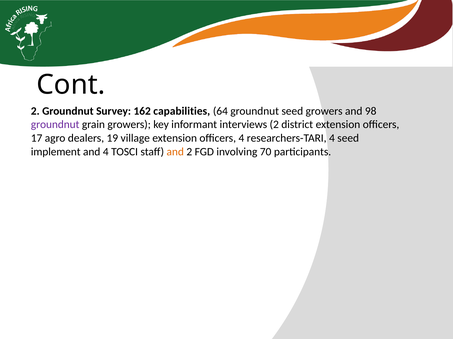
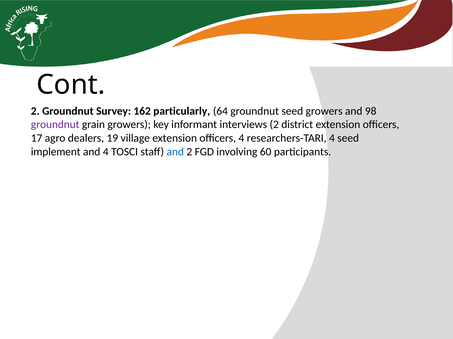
capabilities: capabilities -> particularly (182, 111)
and colour: orange -> blue (175, 152)
70: 70 -> 60 (266, 152)
